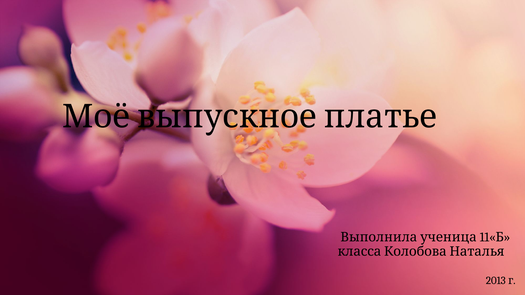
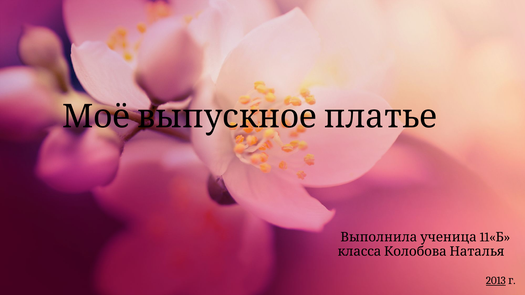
2013 underline: none -> present (496, 281)
